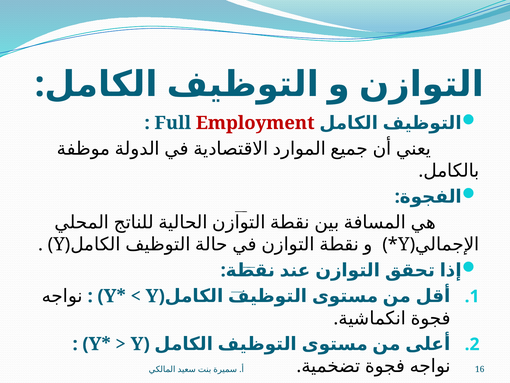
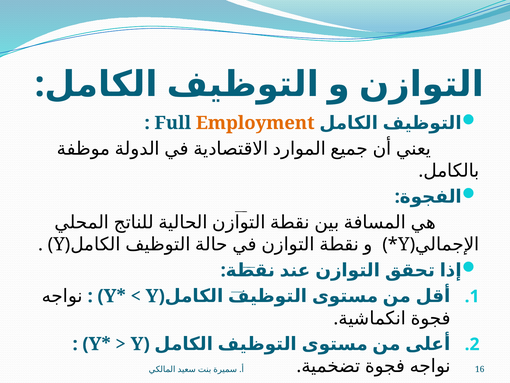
Employment colour: red -> orange (255, 123)
